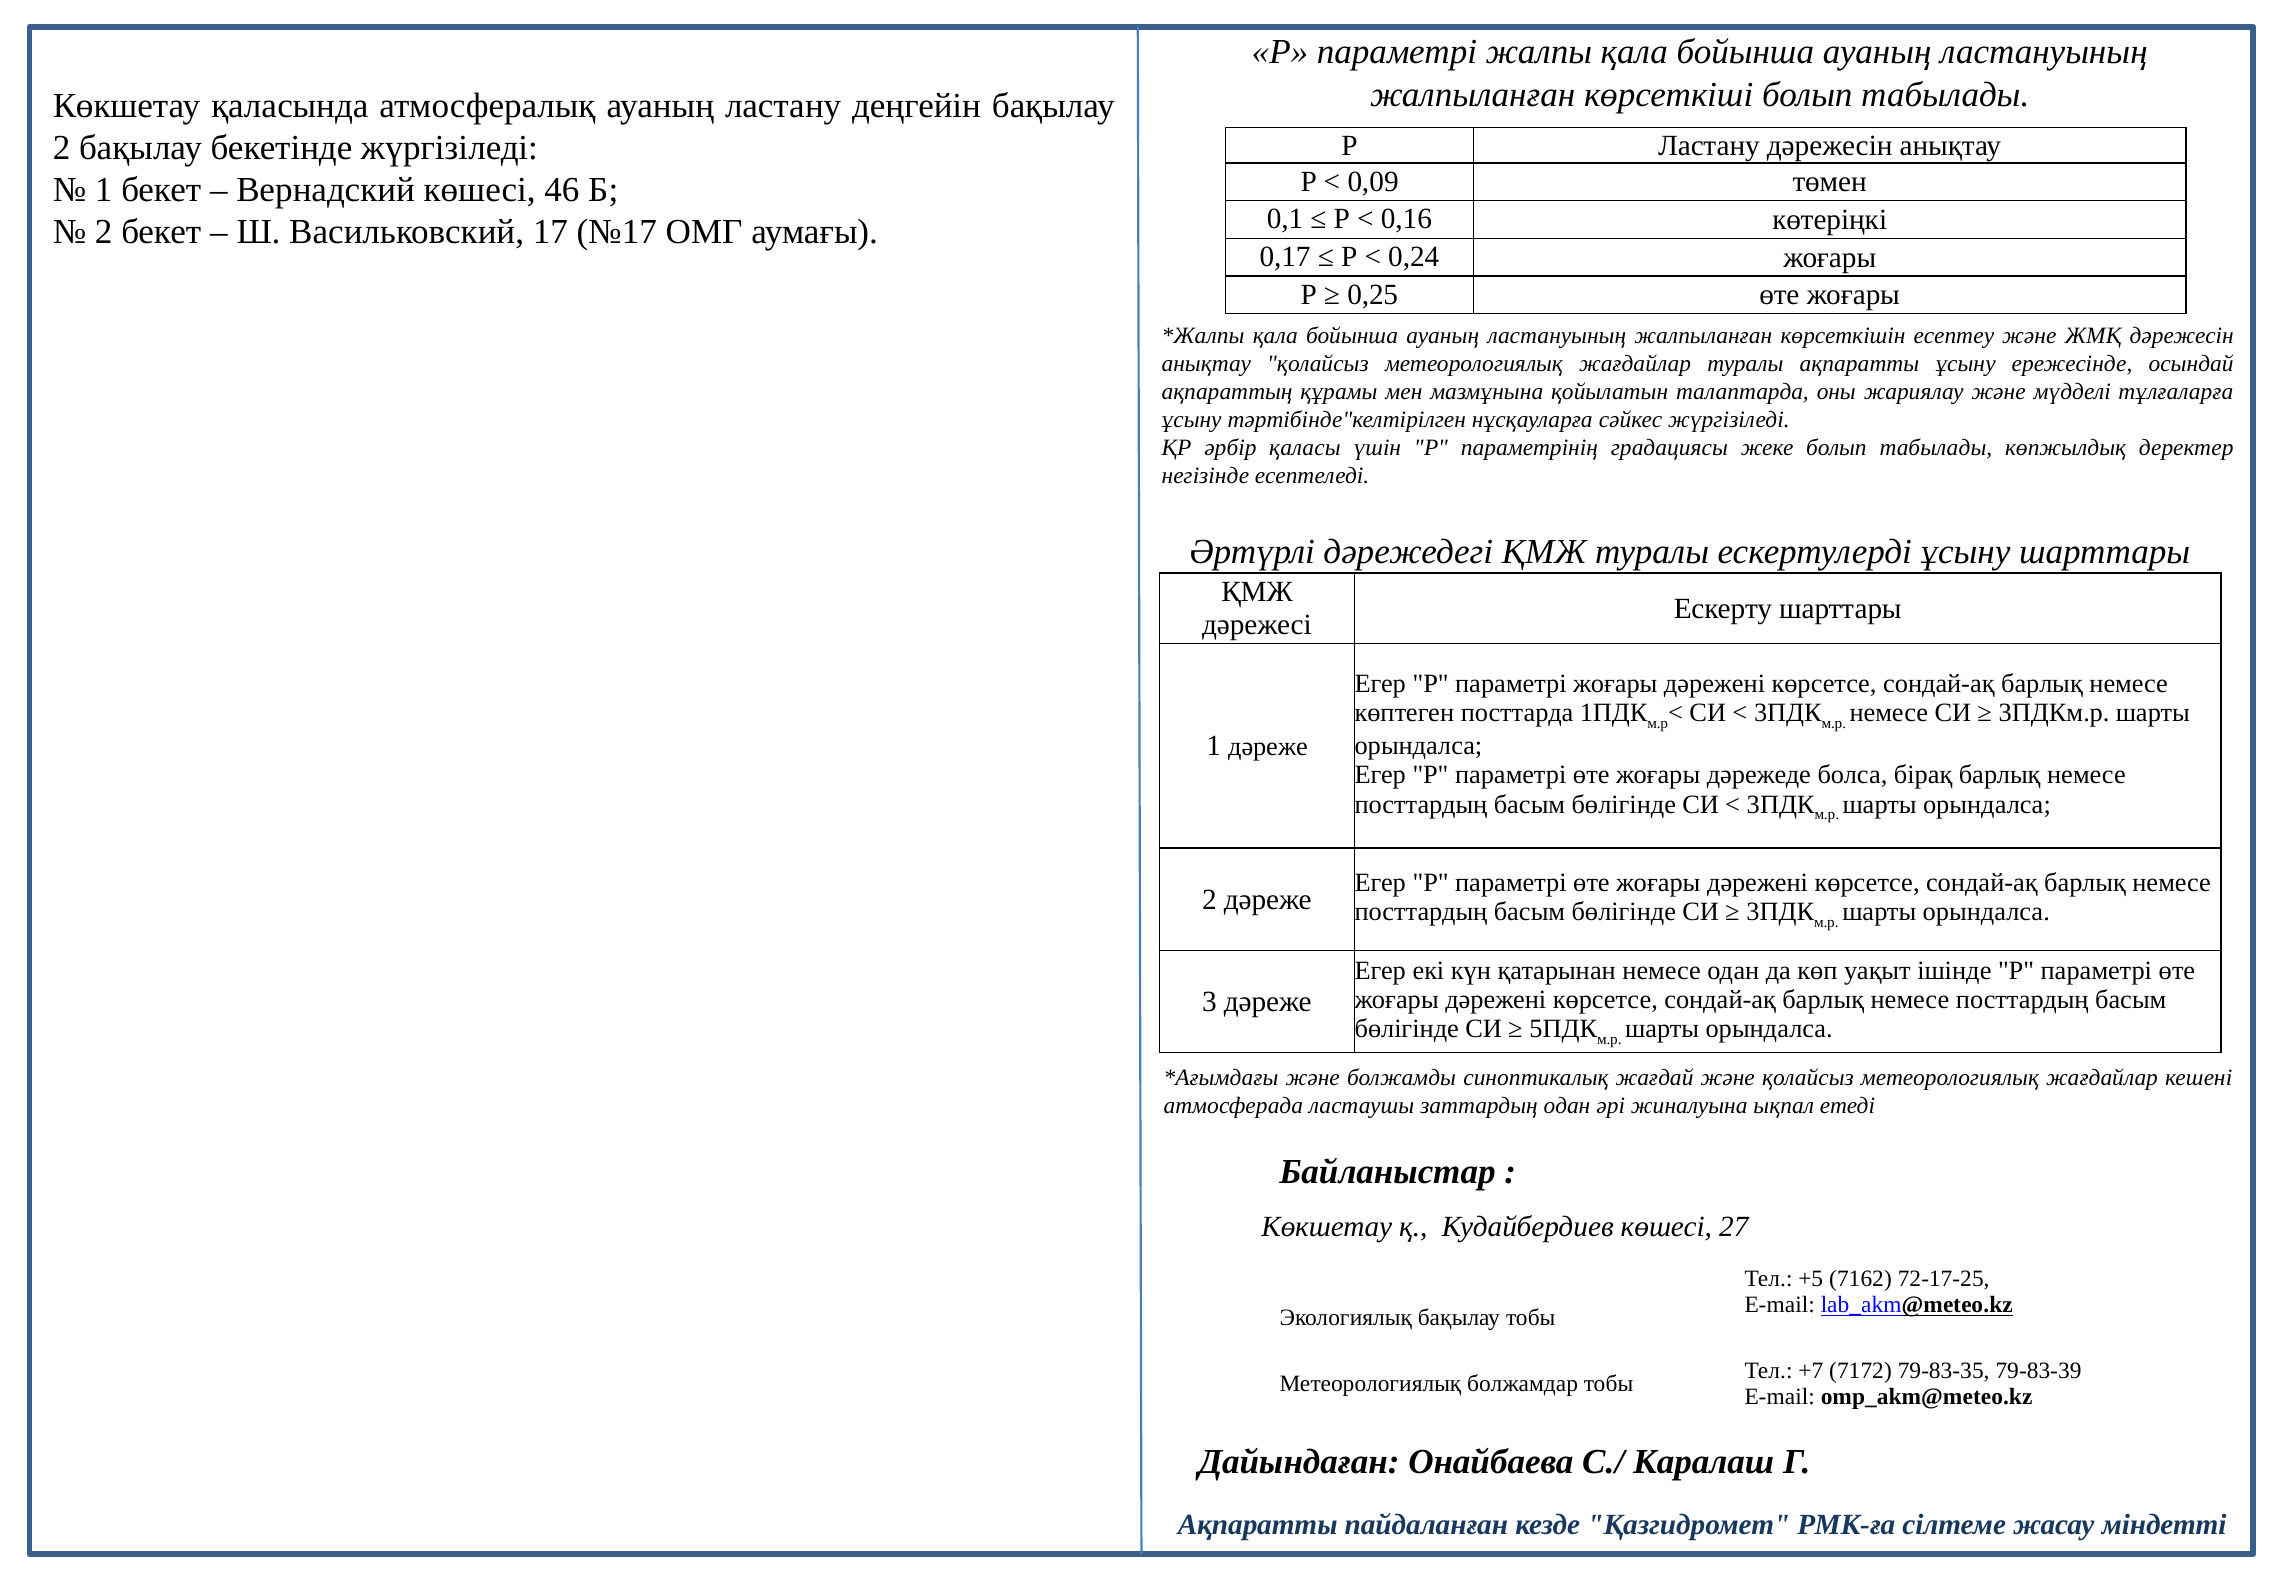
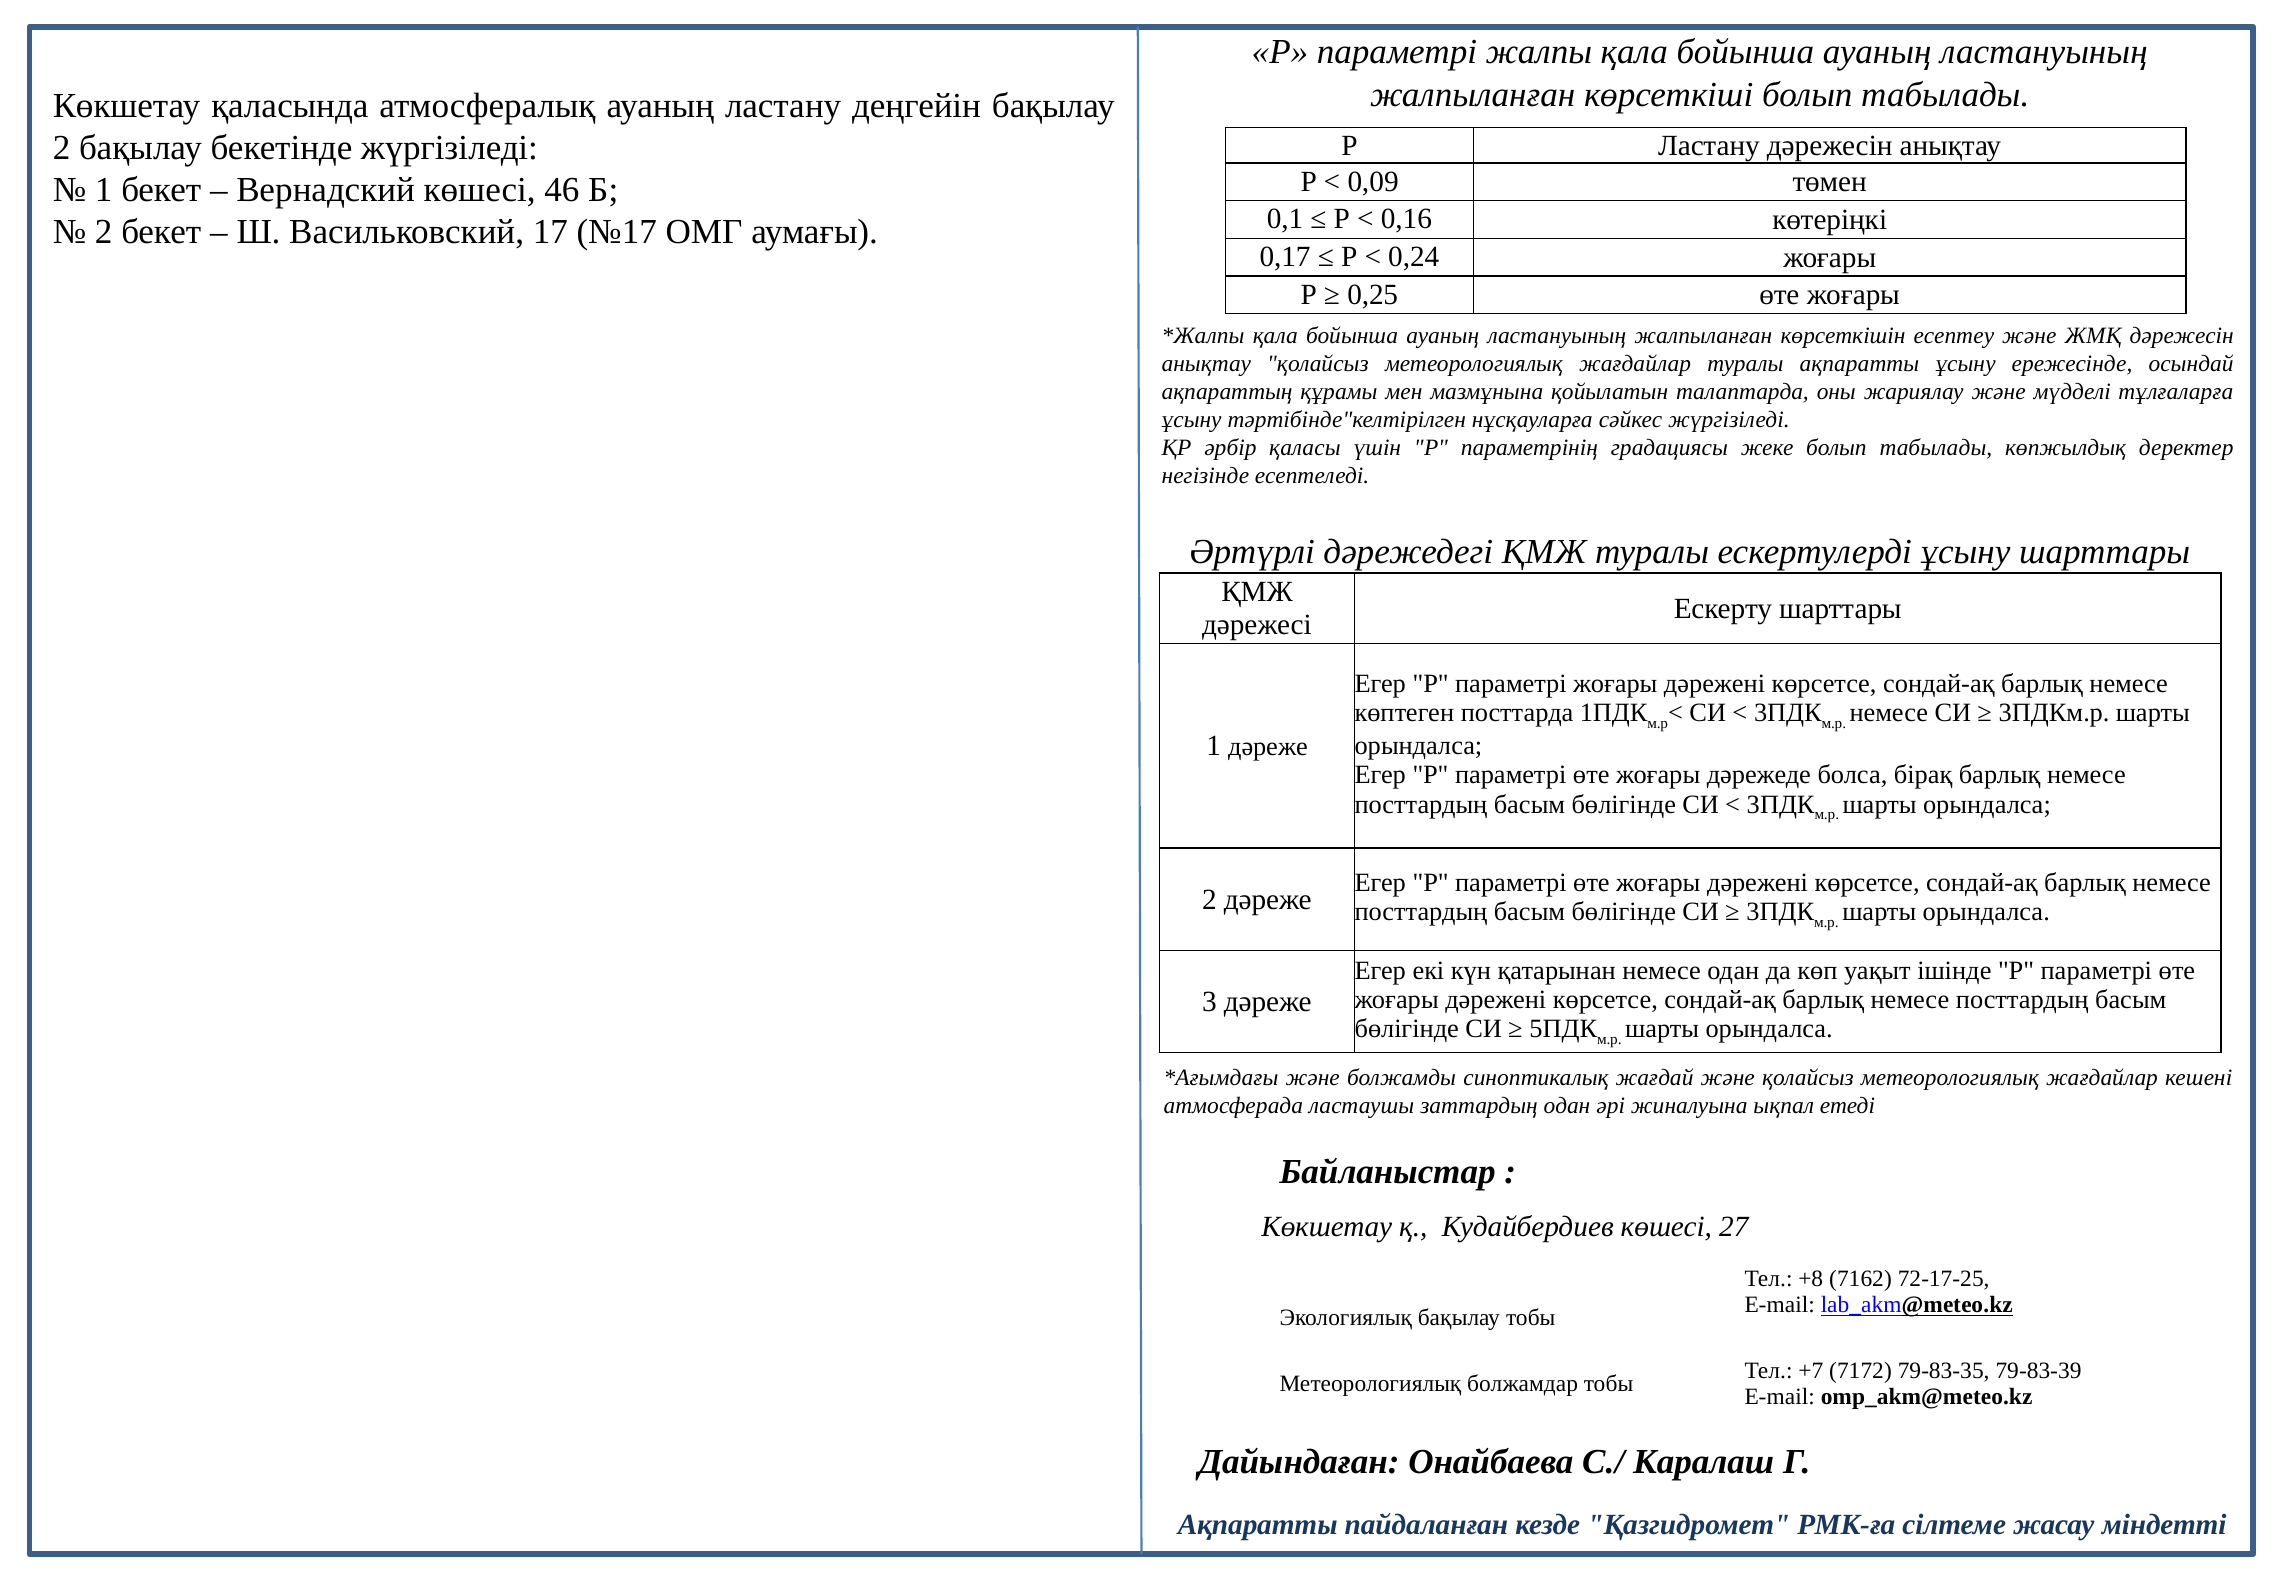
+5: +5 -> +8 (1811, 1279)
